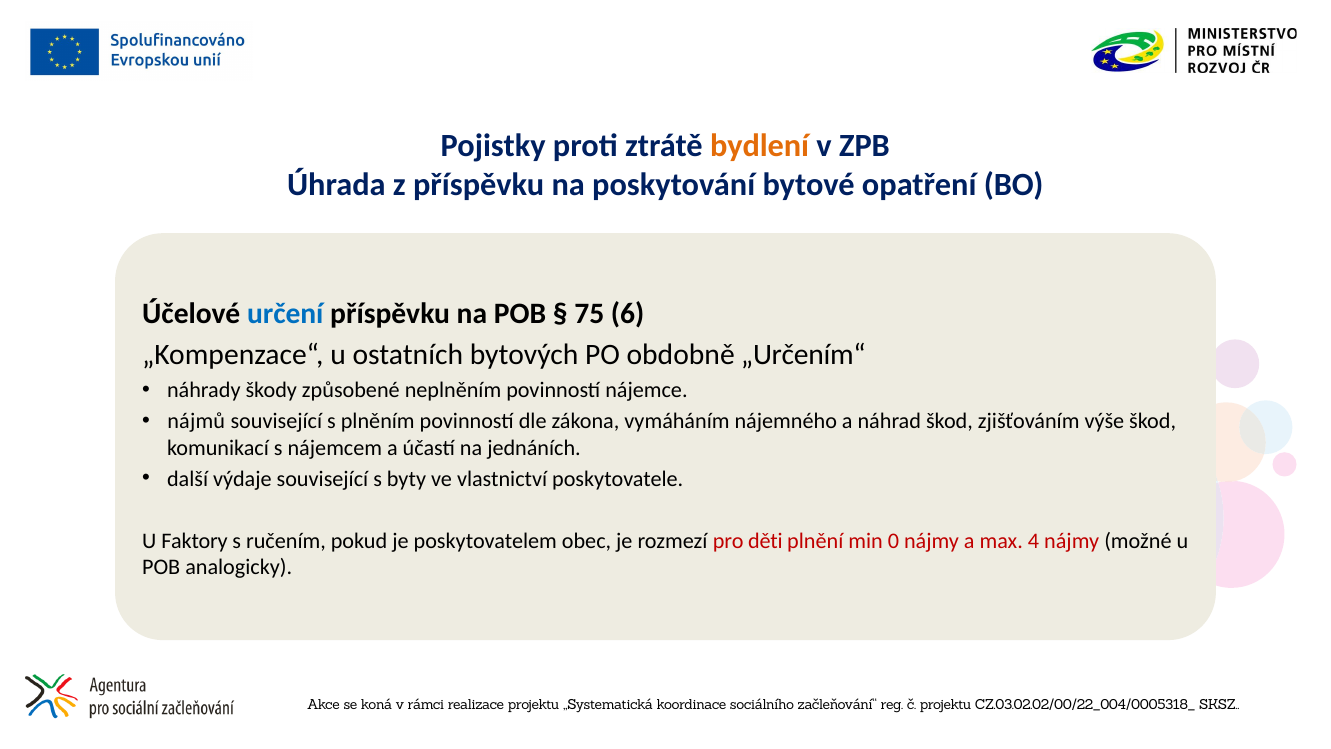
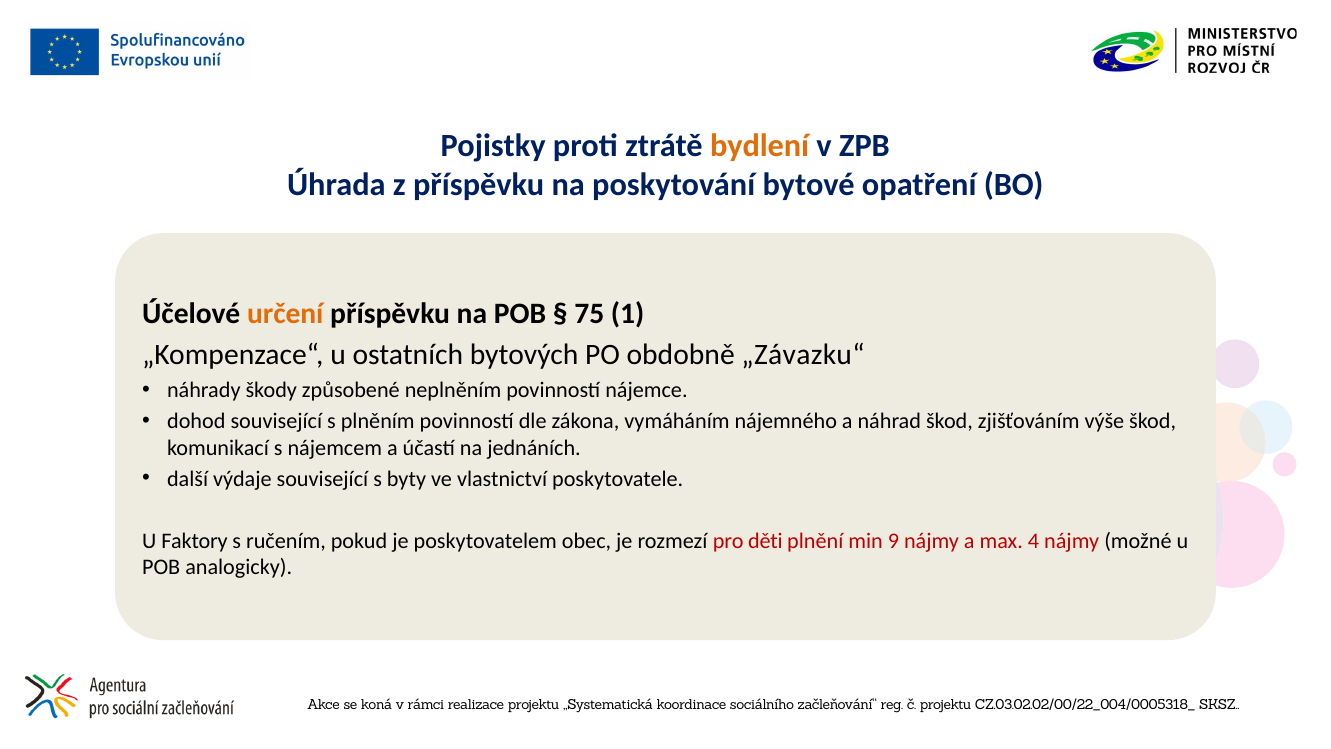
určení colour: blue -> orange (285, 314)
6: 6 -> 1 (628, 314)
„Určením“: „Určením“ -> „Závazku“ (803, 355)
nájmů: nájmů -> dohod (196, 421)
0: 0 -> 9 (893, 541)
